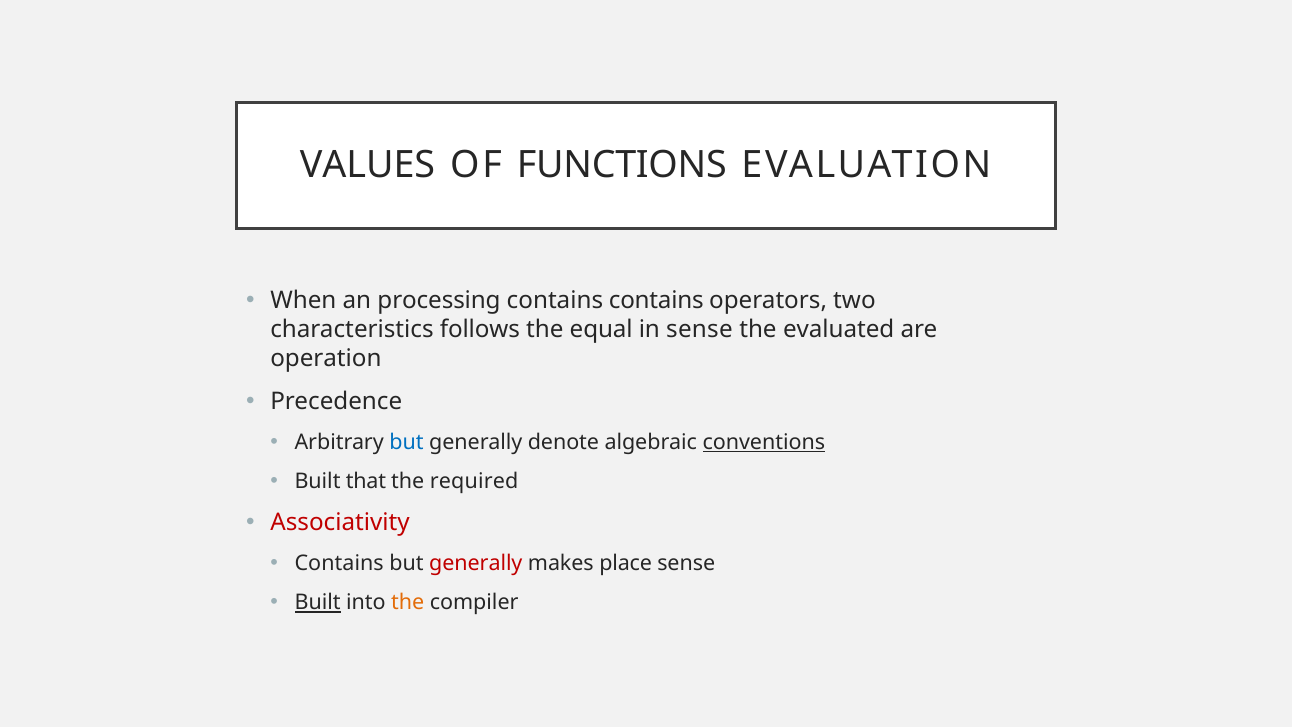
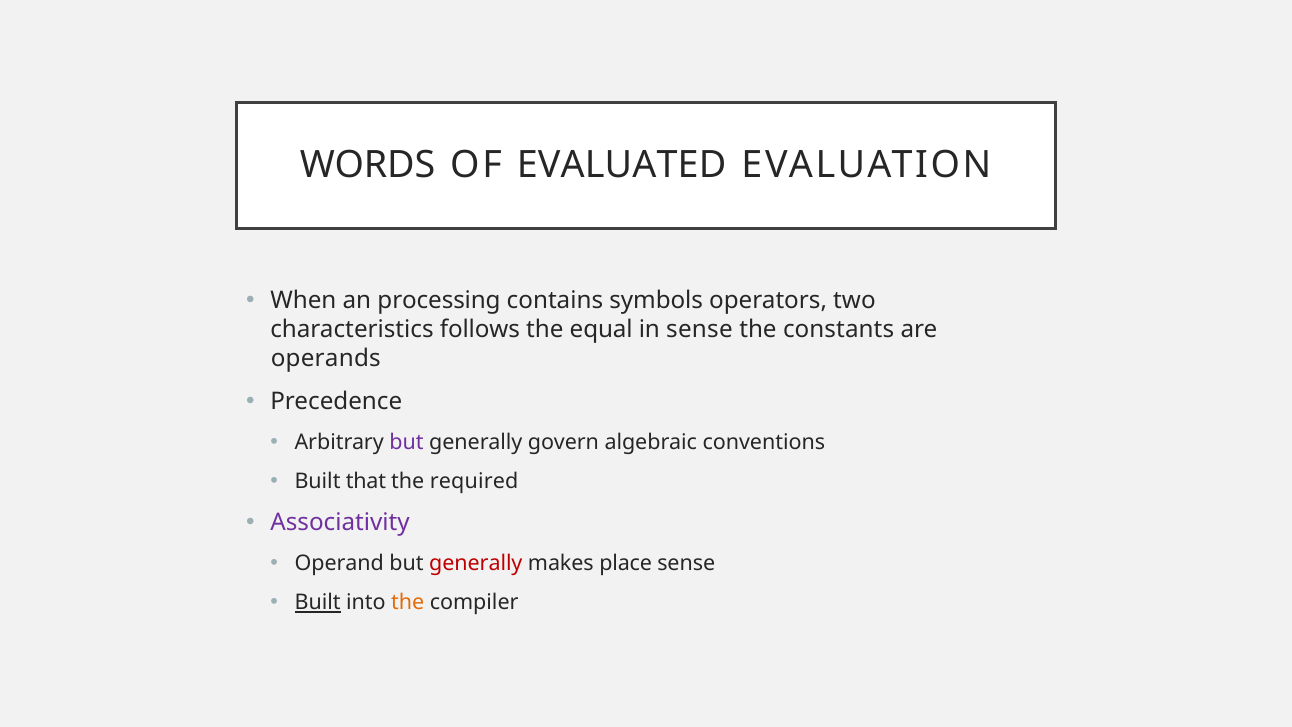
VALUES: VALUES -> WORDS (368, 165)
FUNCTIONS: FUNCTIONS -> EVALUATED (622, 165)
contains contains: contains -> symbols (656, 301)
evaluated: evaluated -> constants (839, 330)
operation: operation -> operands (326, 359)
but colour: blue -> purple (407, 442)
denote: denote -> govern (563, 442)
conventions underline: present -> none (764, 442)
Associativity colour: red -> purple (340, 522)
Contains: Contains -> Operand (339, 563)
